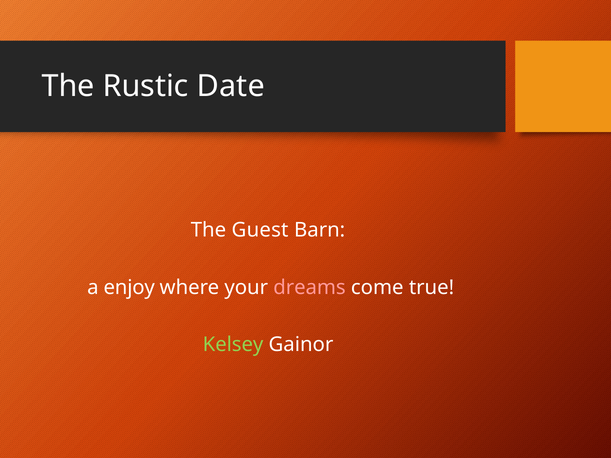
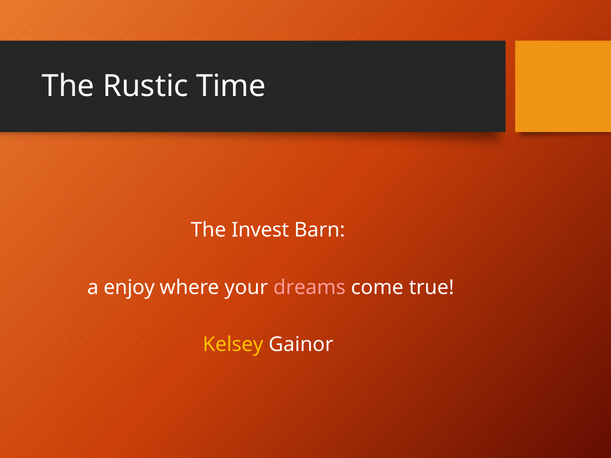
Date: Date -> Time (231, 86)
Guest: Guest -> Invest (260, 230)
Kelsey colour: light green -> yellow (233, 345)
